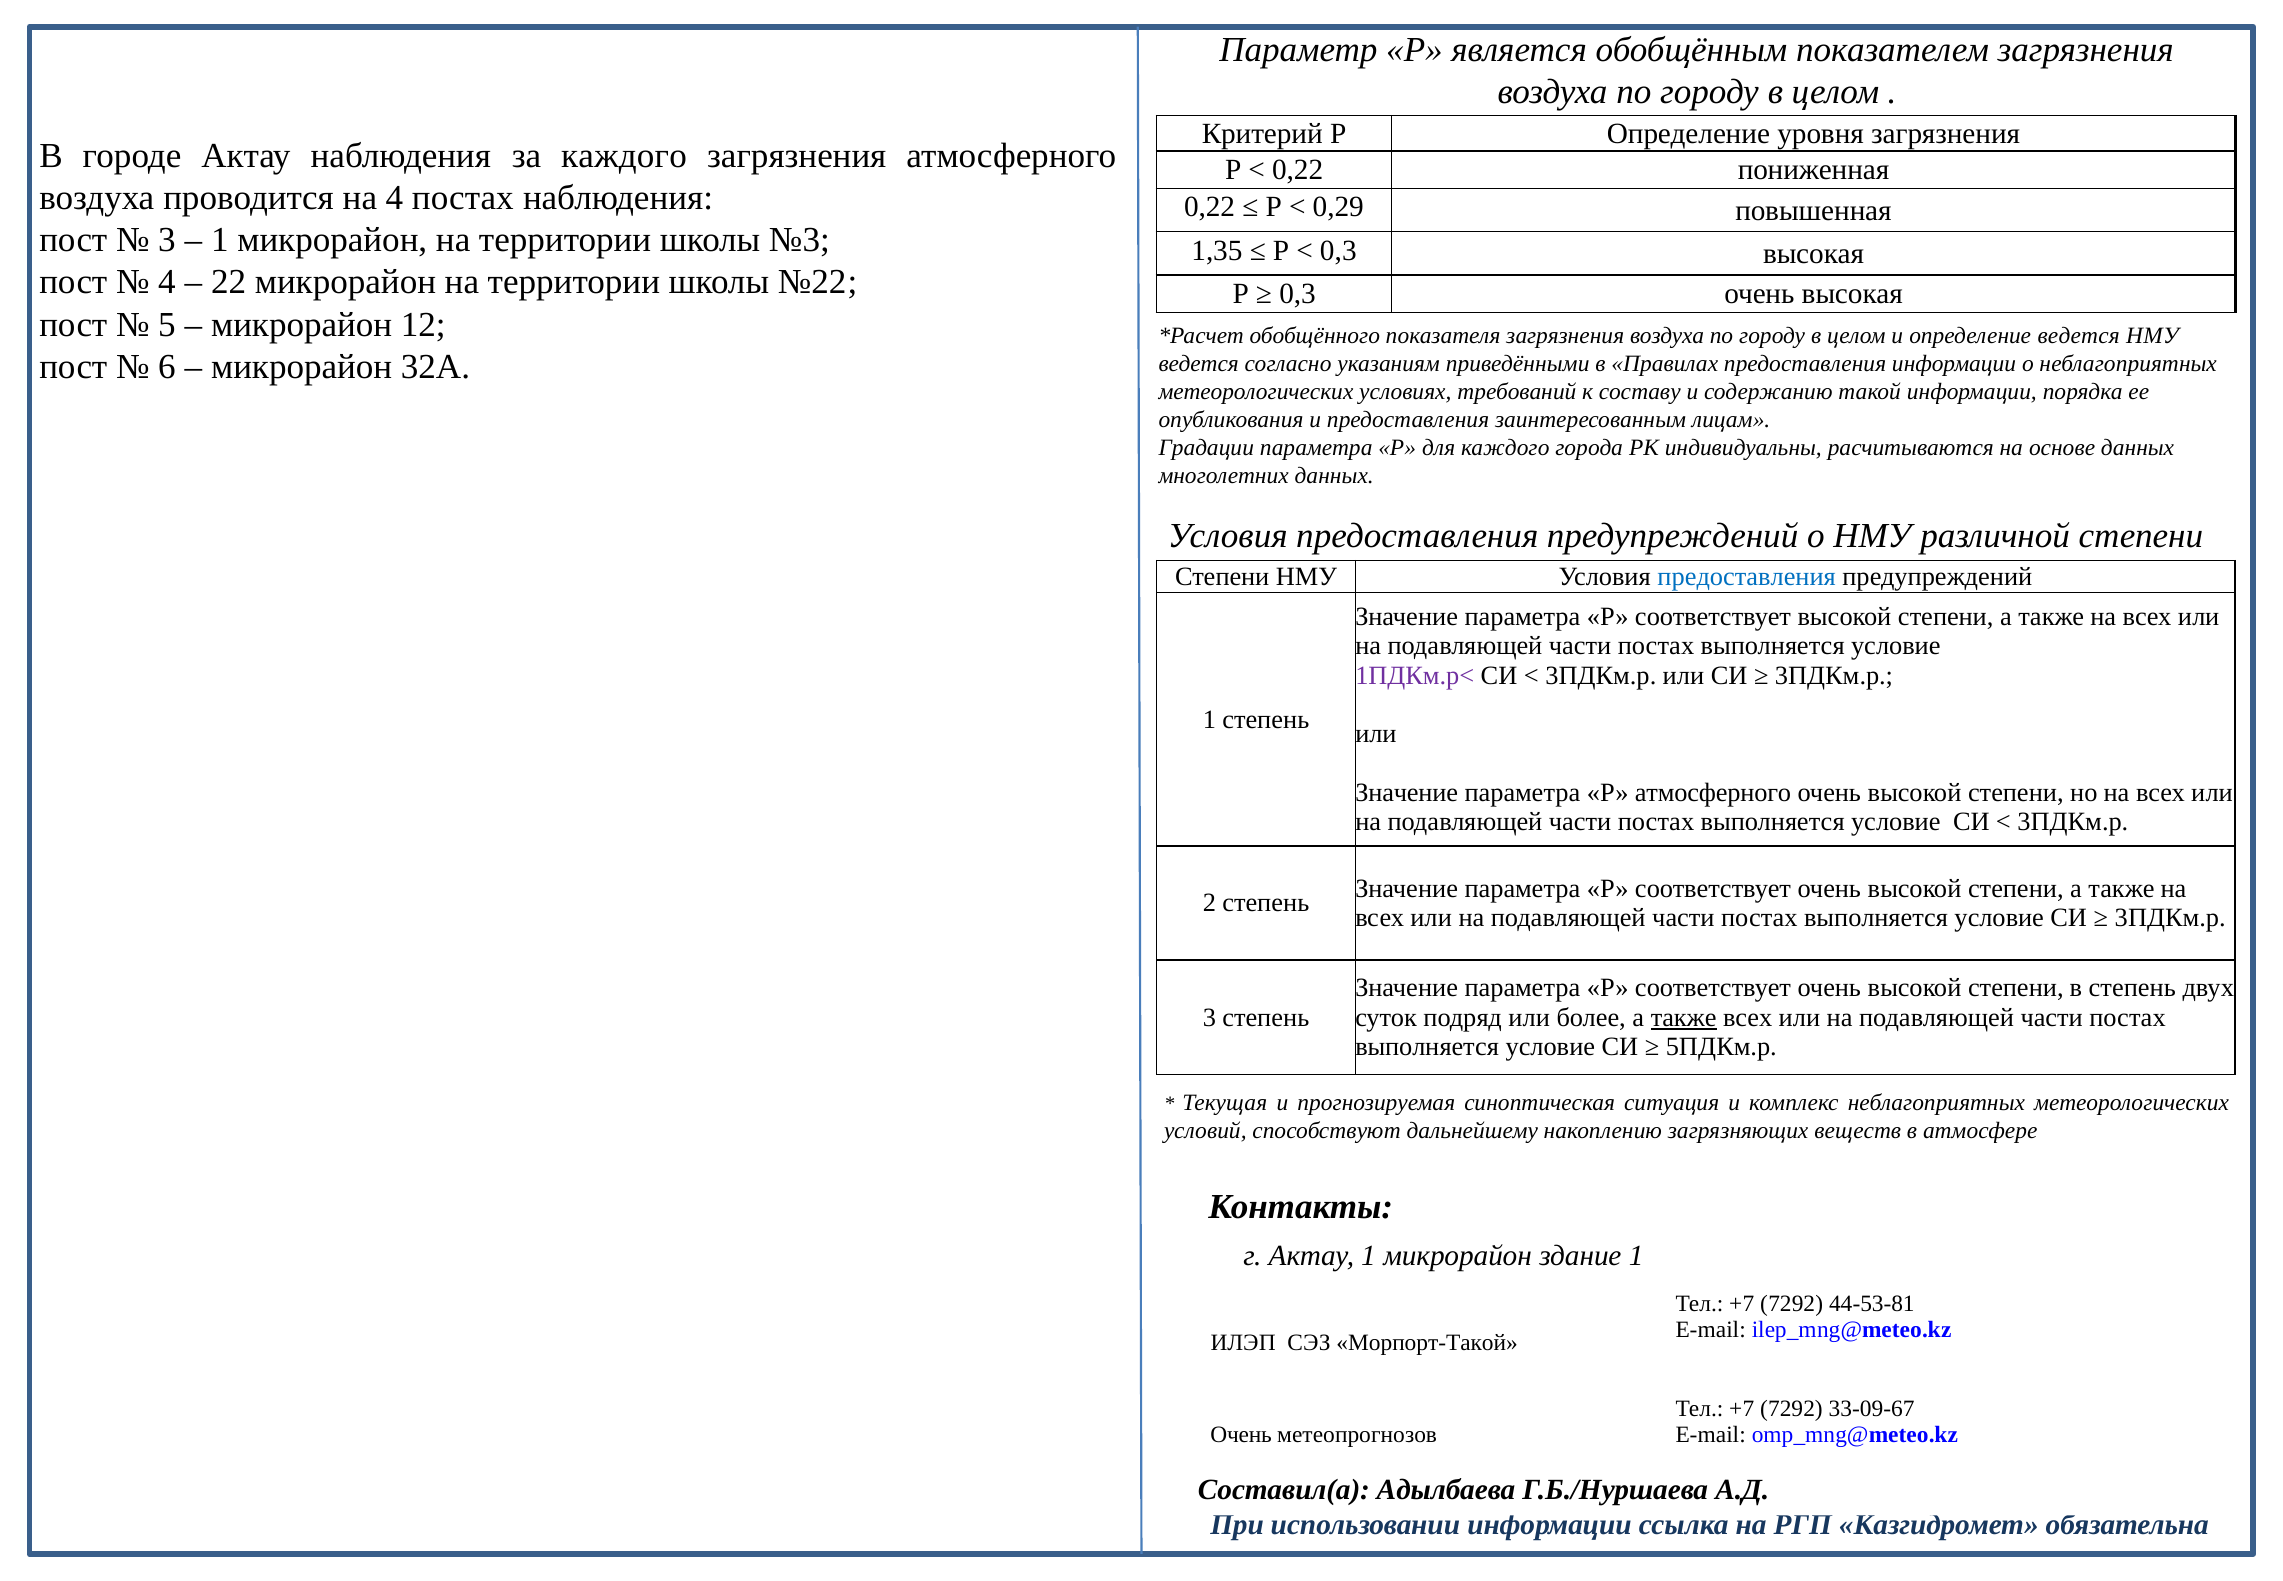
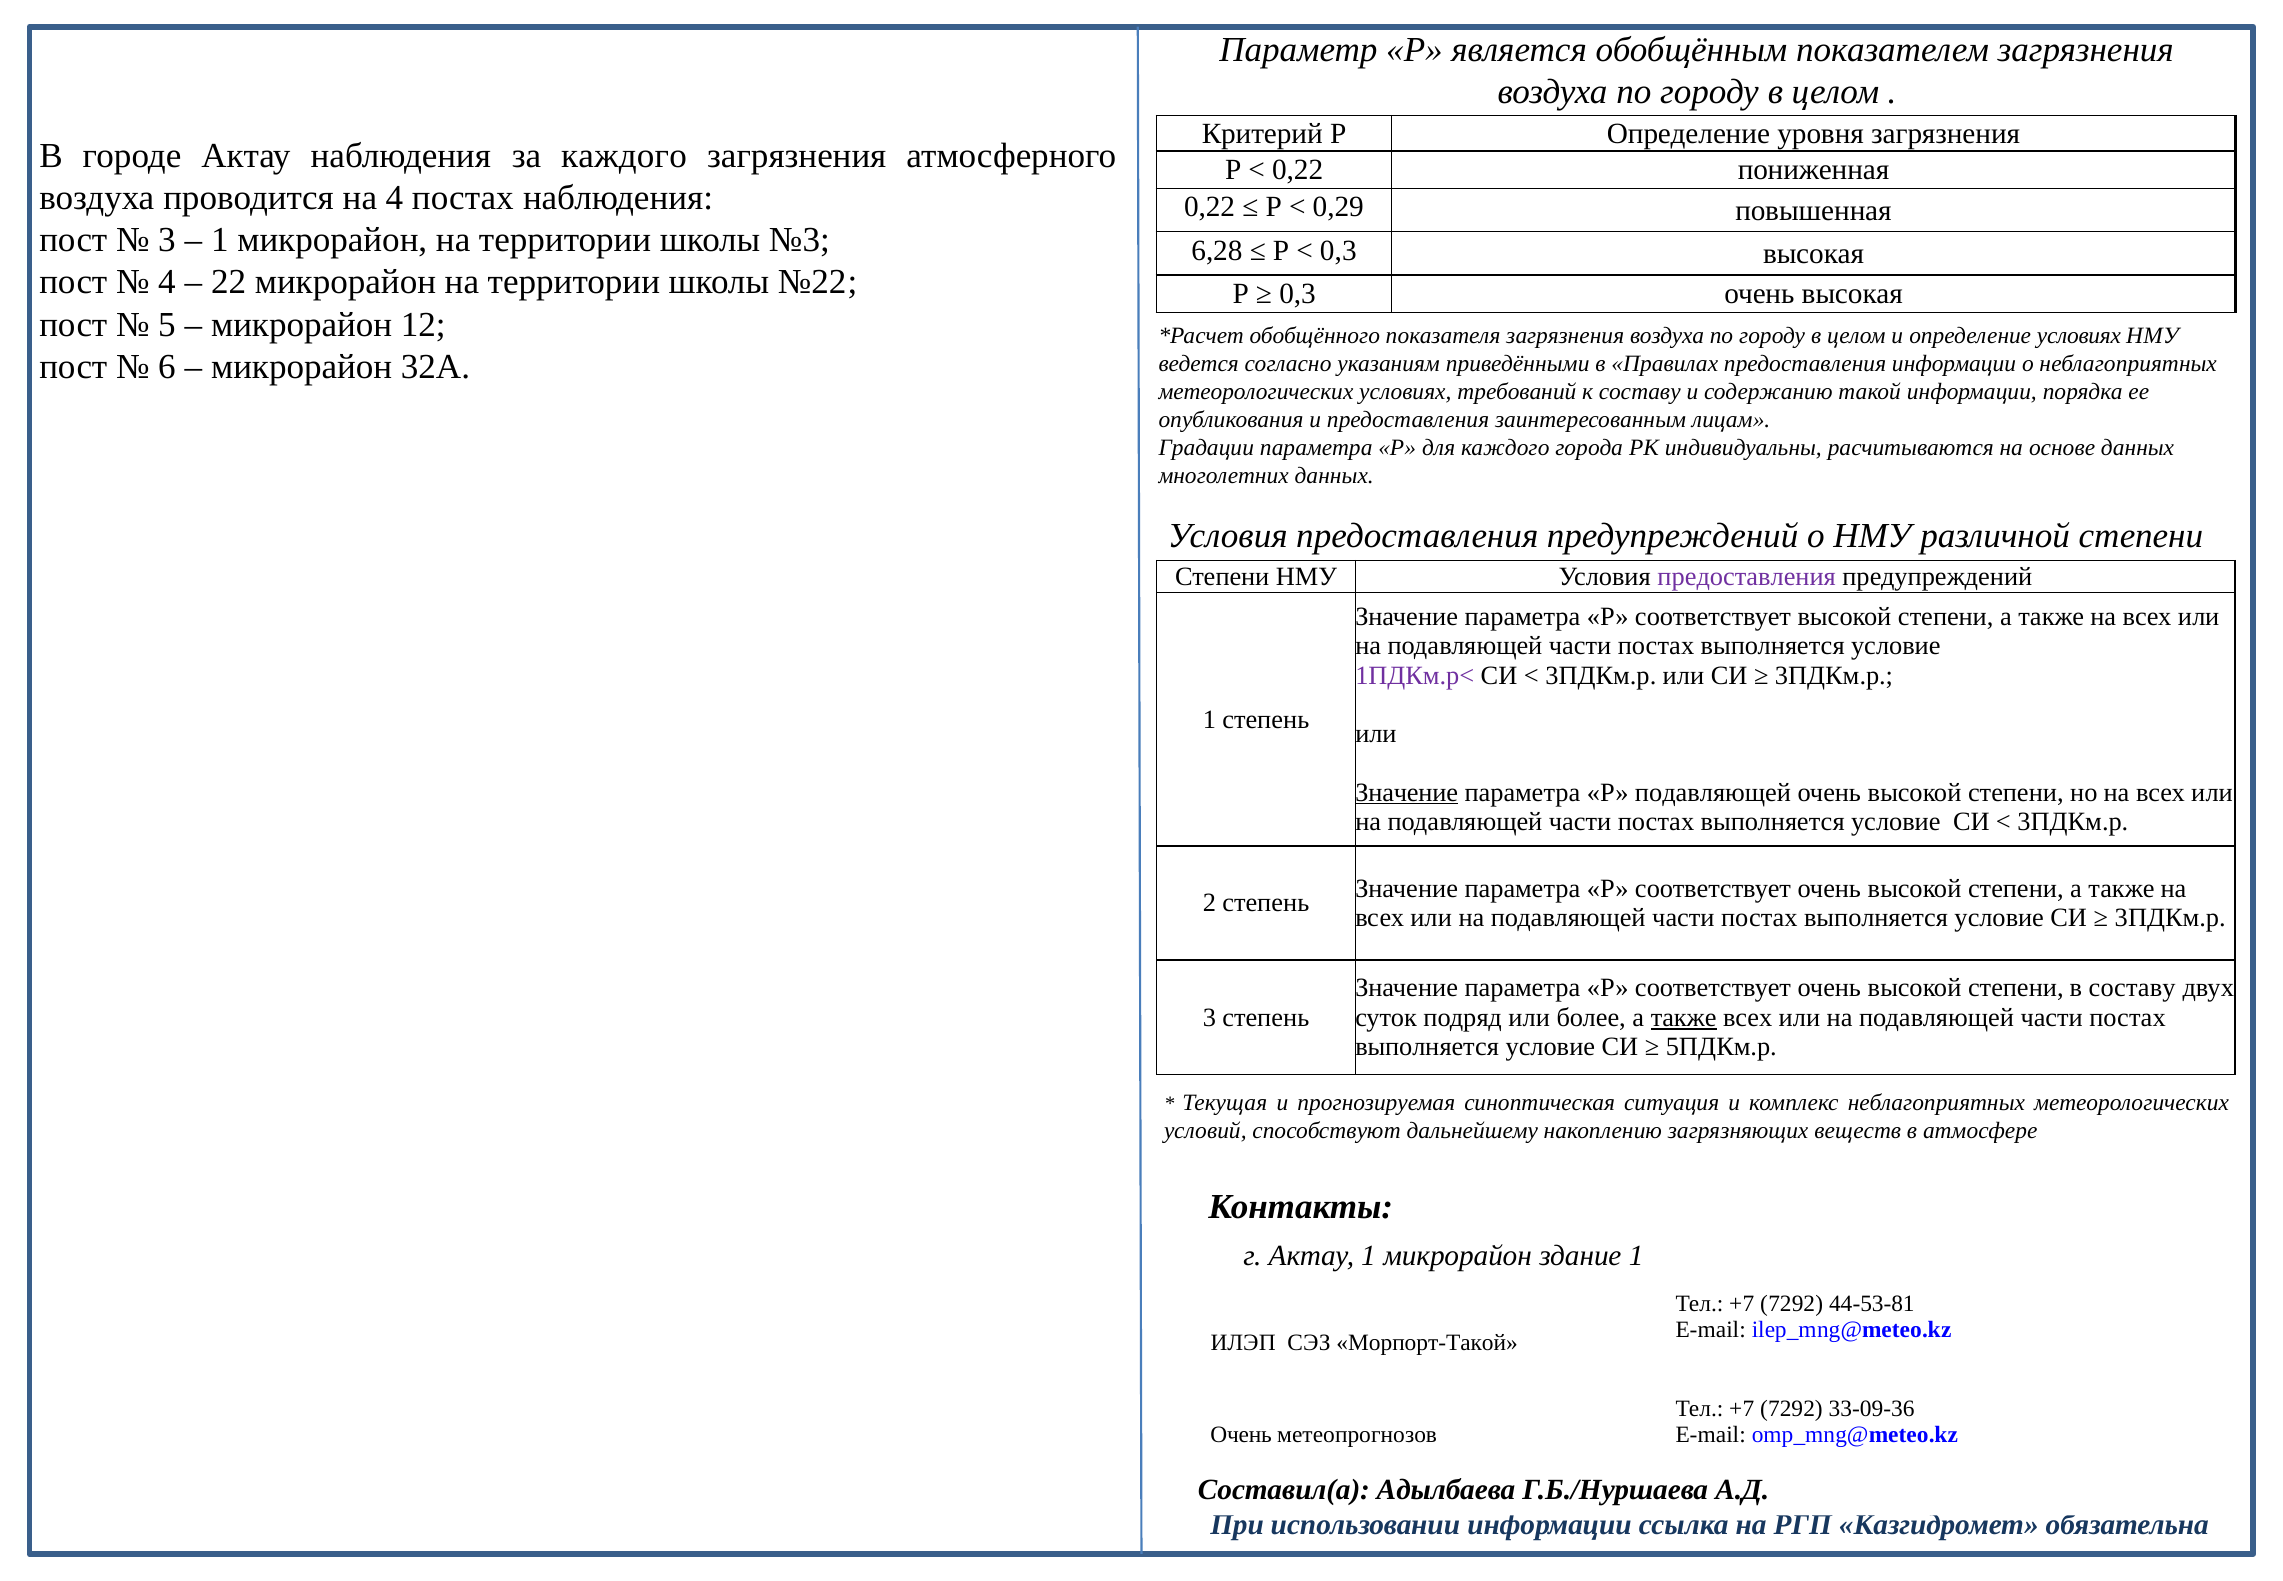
1,35: 1,35 -> 6,28 (1217, 250)
определение ведется: ведется -> условиях (2079, 335)
предоставления colour: blue -> purple (1747, 576)
Значение underline: none -> present (1407, 792)
Р атмосферного: атмосферного -> подавляющей (1713, 792)
в степень: степень -> составу (2132, 988)
33-09-67: 33-09-67 -> 33-09-36 (1872, 1409)
